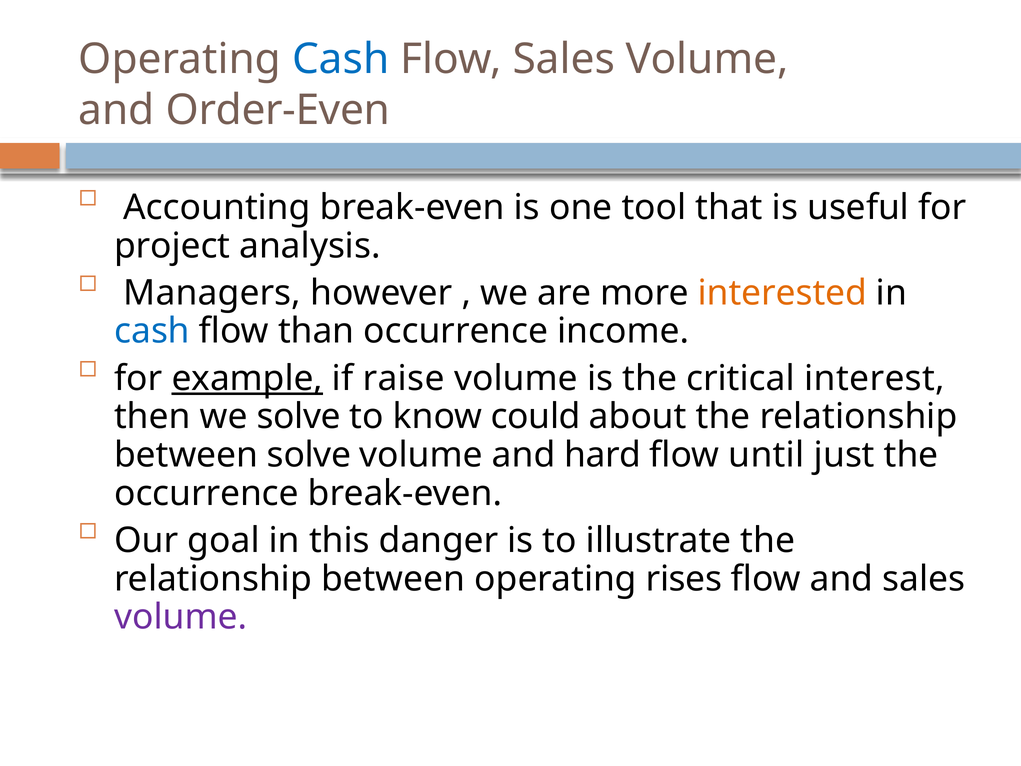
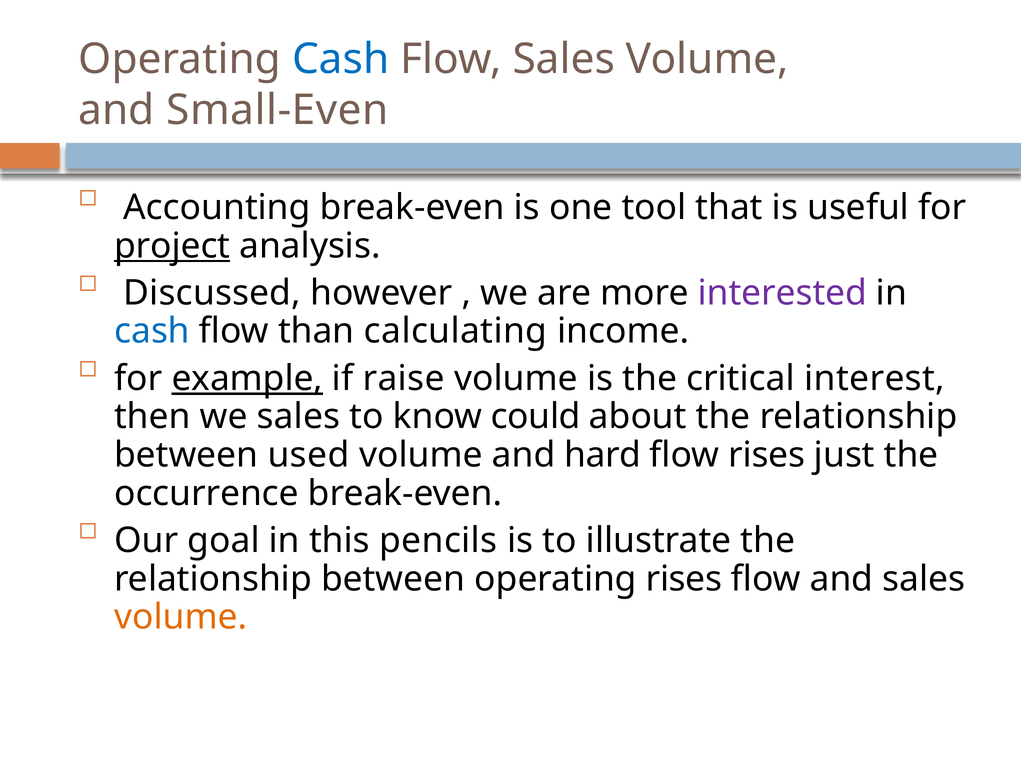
Order-Even: Order-Even -> Small-Even (277, 110)
project underline: none -> present (172, 246)
Managers: Managers -> Discussed (212, 293)
interested colour: orange -> purple (782, 293)
than occurrence: occurrence -> calculating (456, 331)
we solve: solve -> sales (298, 417)
between solve: solve -> used (309, 455)
flow until: until -> rises (767, 455)
danger: danger -> pencils (438, 540)
volume colour: purple -> orange (181, 617)
